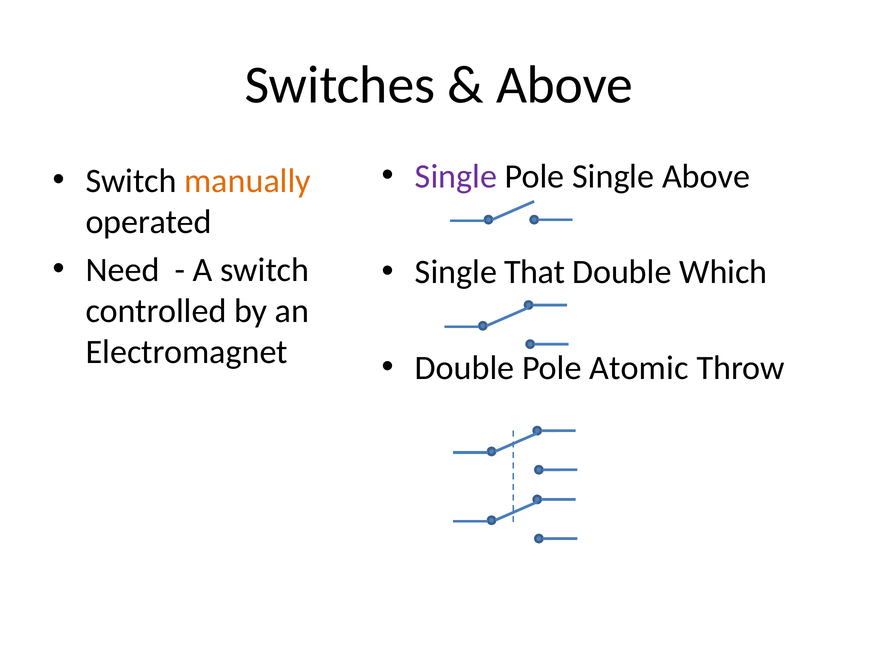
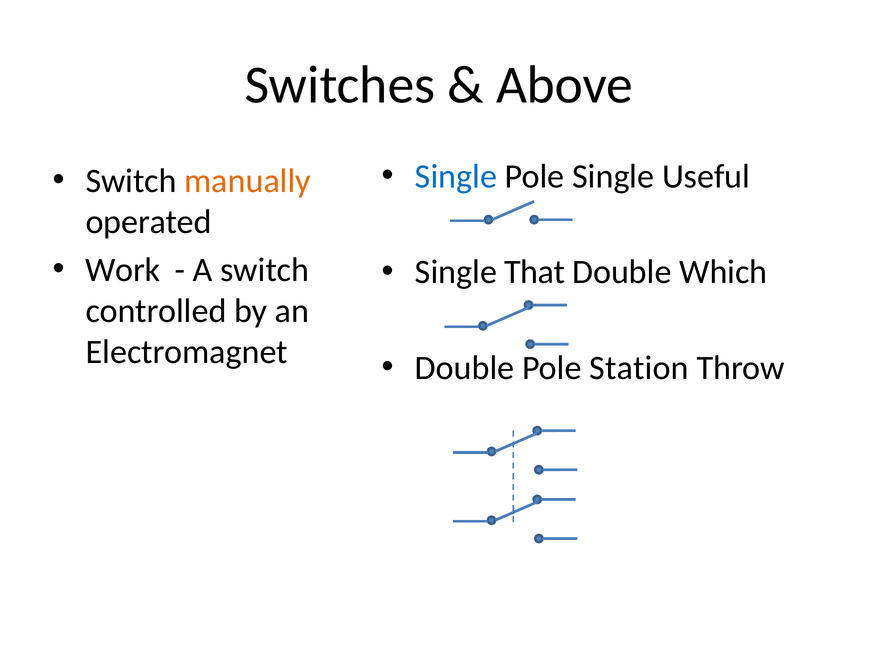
Single colour: purple -> blue (456, 176)
Single Above: Above -> Useful (706, 176)
Need: Need -> Work (123, 270)
Atomic: Atomic -> Station (639, 368)
